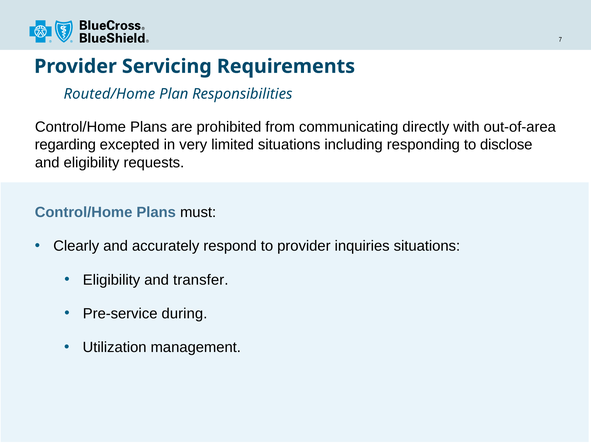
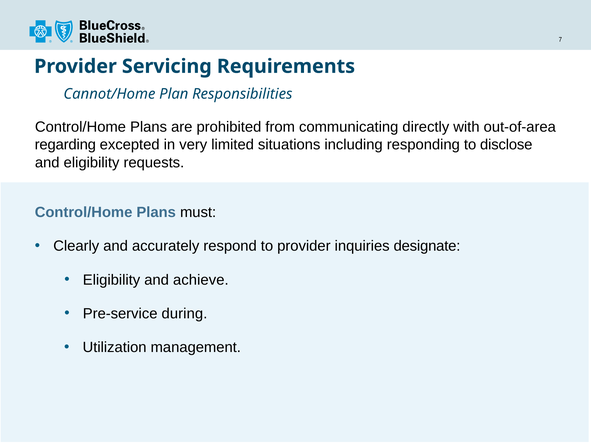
Routed/Home: Routed/Home -> Cannot/Home (109, 94)
inquiries situations: situations -> designate (427, 246)
transfer: transfer -> achieve (201, 280)
